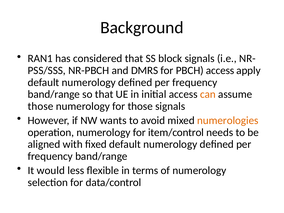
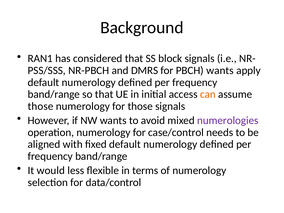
PBCH access: access -> wants (220, 70)
numerologies colour: orange -> purple (228, 120)
item/control: item/control -> case/control (176, 132)
